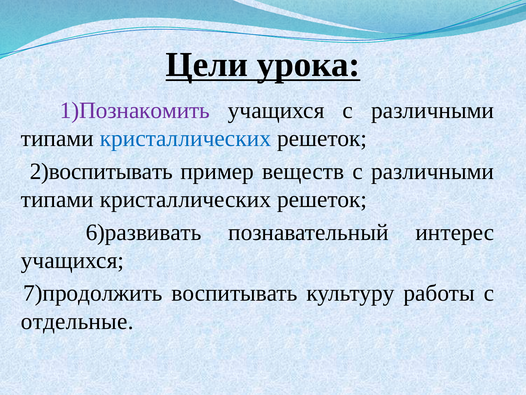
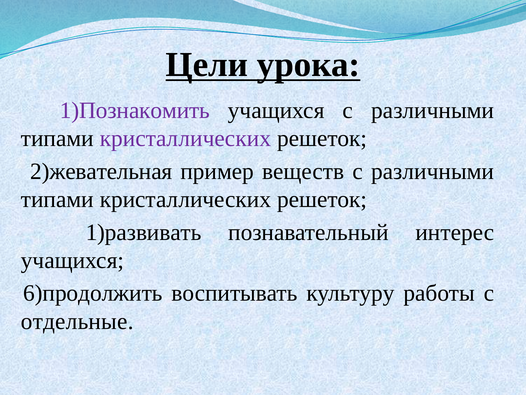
кристаллических colour: blue -> purple (185, 138)
2)воспитывать: 2)воспитывать -> 2)жевательная (101, 171)
6)развивать: 6)развивать -> 1)развивать (144, 232)
7)продолжить: 7)продолжить -> 6)продолжить (93, 293)
